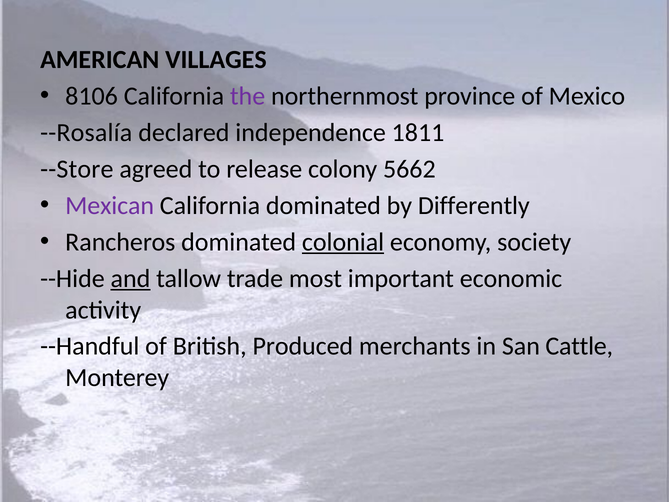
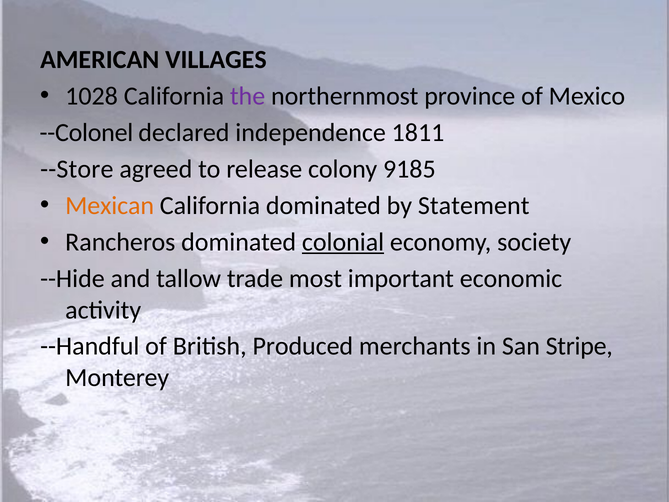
8106: 8106 -> 1028 (92, 96)
--Rosalía: --Rosalía -> --Colonel (86, 133)
5662: 5662 -> 9185 (409, 169)
Mexican colour: purple -> orange (110, 206)
Differently: Differently -> Statement (474, 206)
and underline: present -> none (130, 279)
Cattle: Cattle -> Stripe (579, 346)
